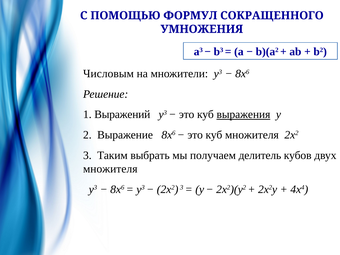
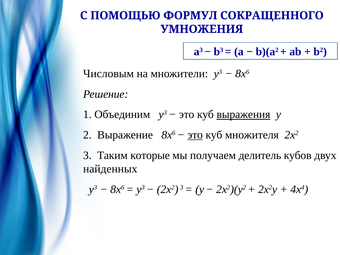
Выражений: Выражений -> Объединим (122, 114)
это underline: none -> present (195, 135)
выбрать: выбрать -> которые (150, 155)
множителя: множителя -> найденных (110, 169)
